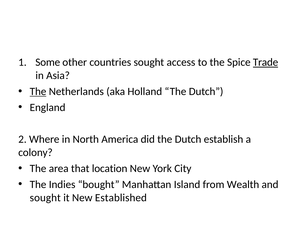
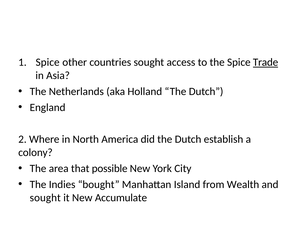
Some: Some -> Spice (48, 62)
The underline: present -> none (38, 91)
location: location -> possible (110, 168)
Established: Established -> Accumulate (121, 197)
